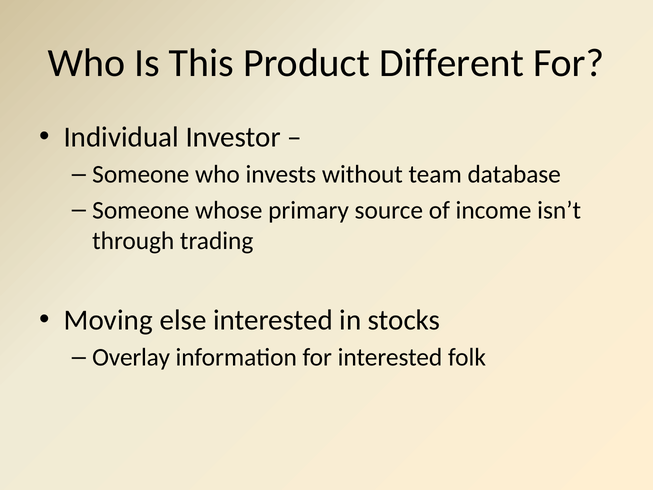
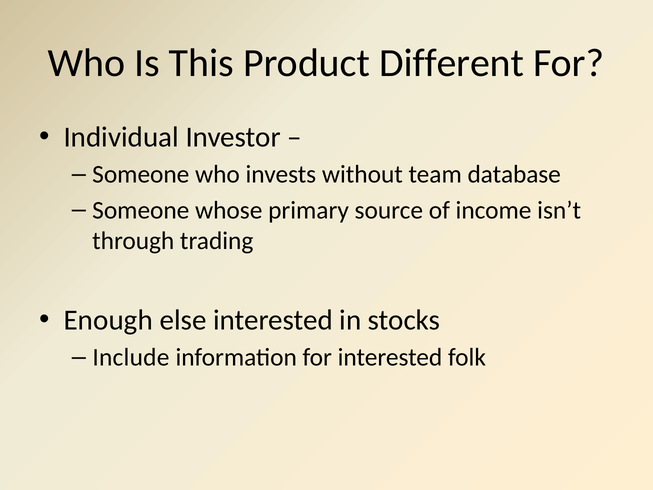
Moving: Moving -> Enough (108, 320)
Overlay: Overlay -> Include (131, 357)
